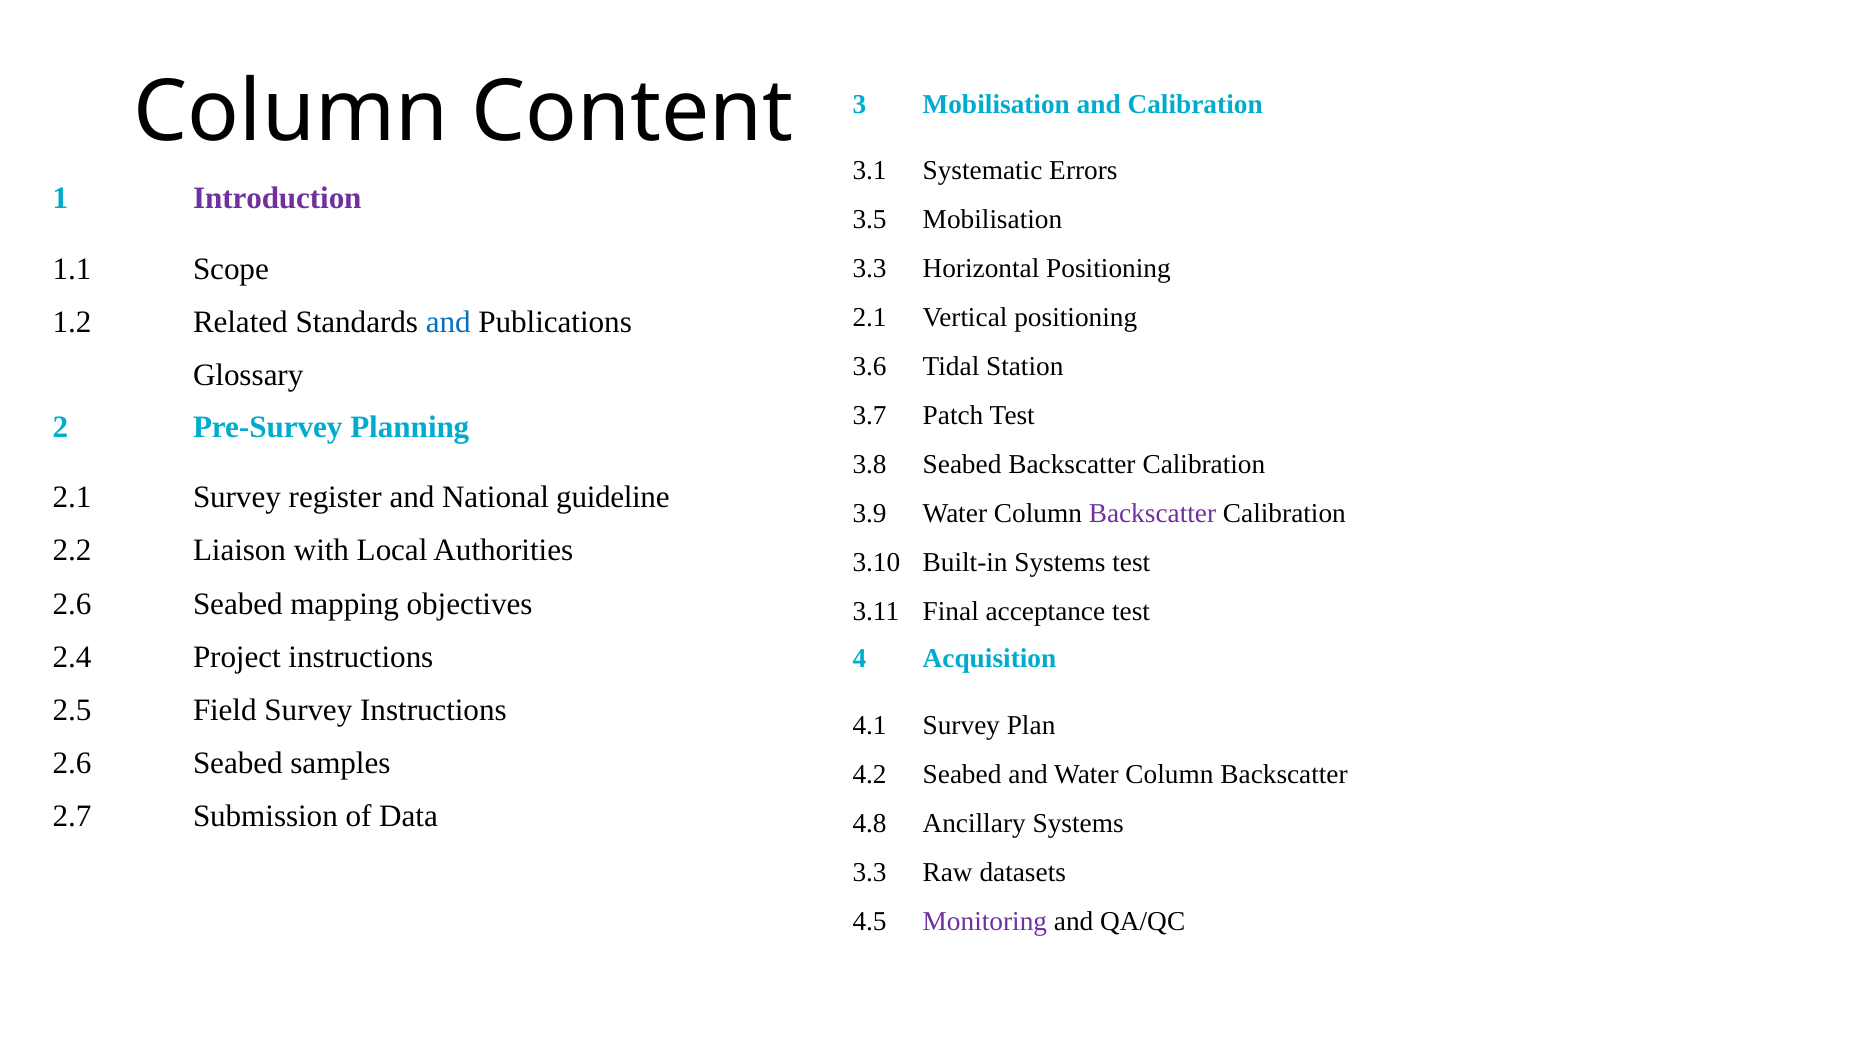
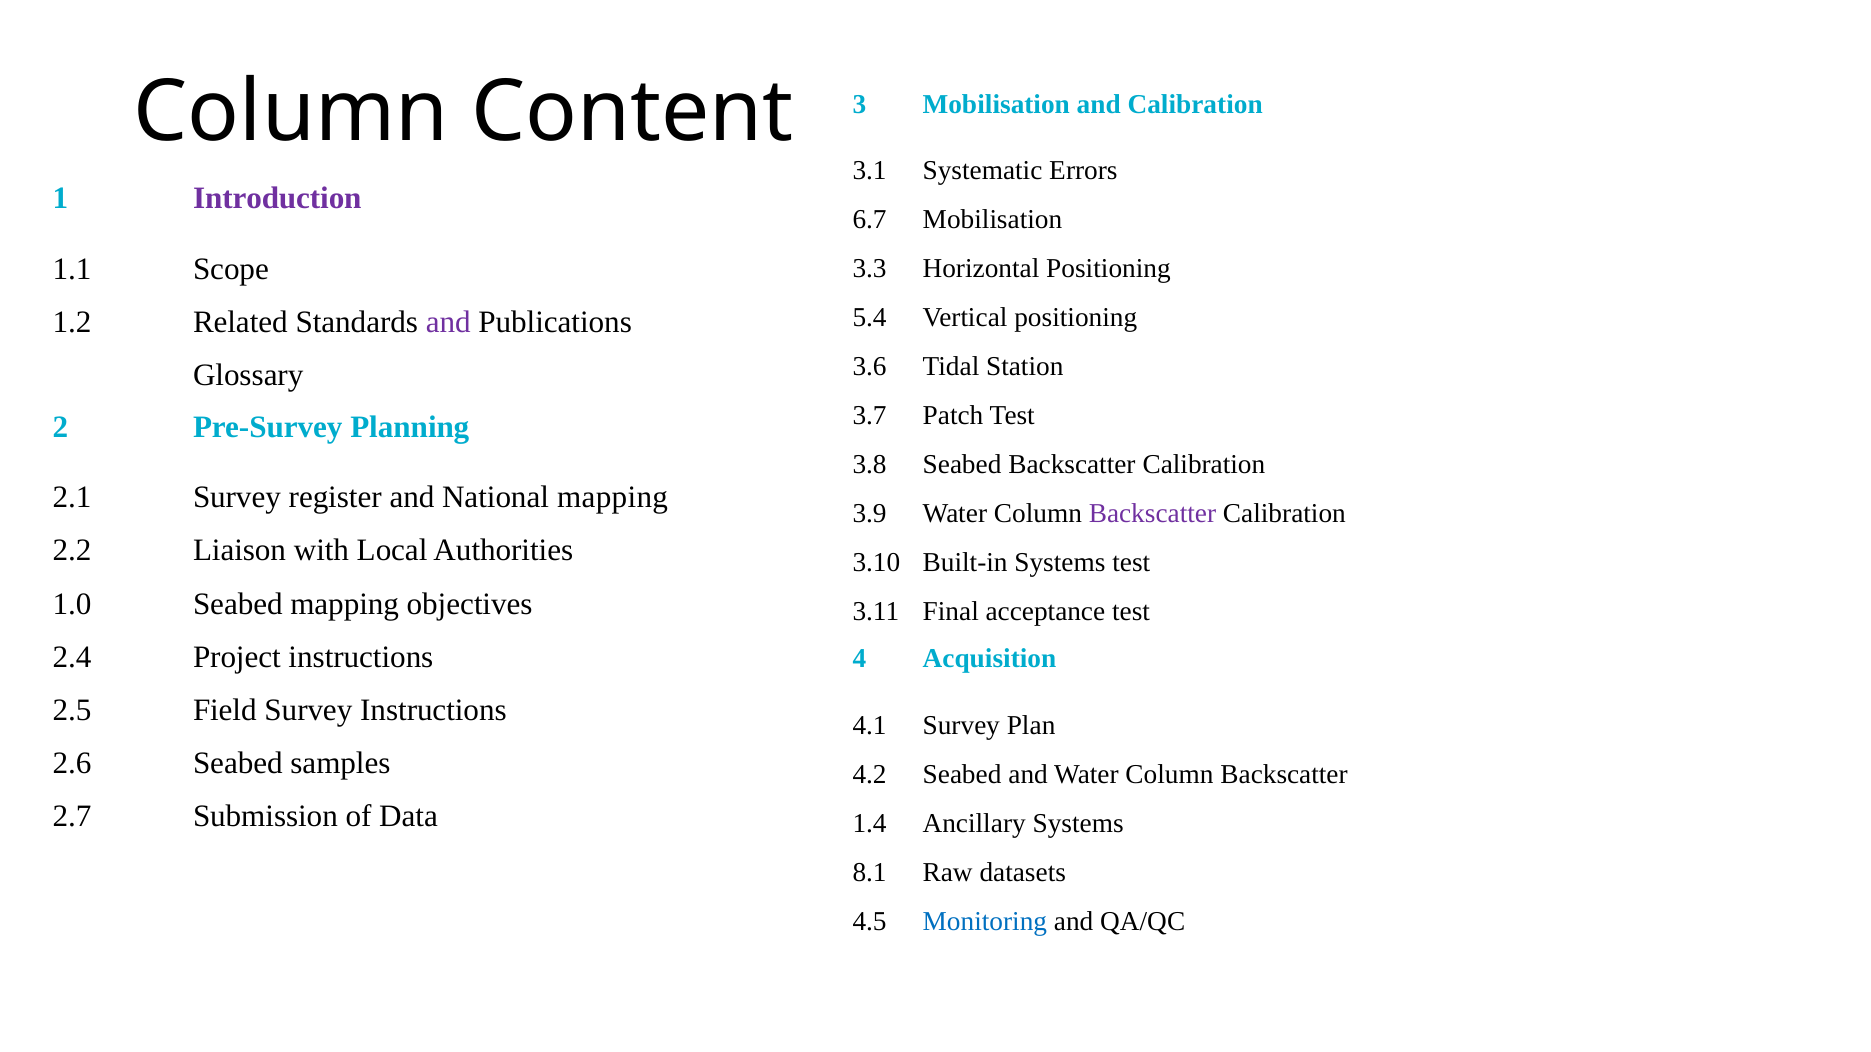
3.5: 3.5 -> 6.7 (870, 220)
2.1: 2.1 -> 5.4 (870, 318)
and colour: blue -> purple (448, 323)
National guideline: guideline -> mapping (613, 498)
2.6: 2.6 -> 1.0 (72, 604)
4.8: 4.8 -> 1.4 (870, 824)
3.3: 3.3 -> 8.1 (870, 873)
Monitoring colour: purple -> blue (985, 922)
